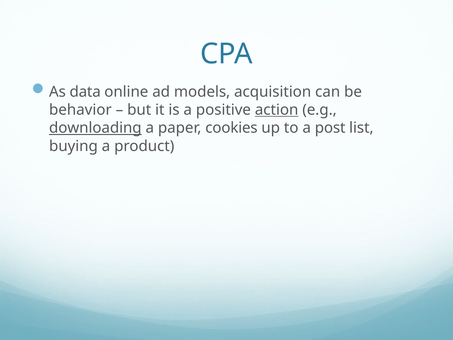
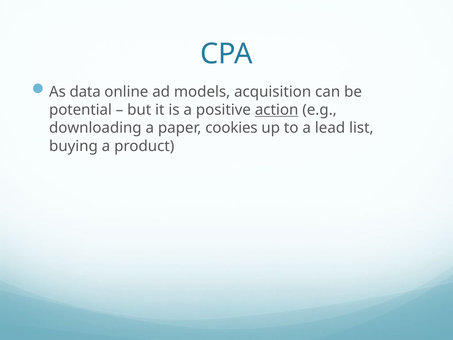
behavior: behavior -> potential (80, 110)
downloading underline: present -> none (95, 128)
post: post -> lead (330, 128)
